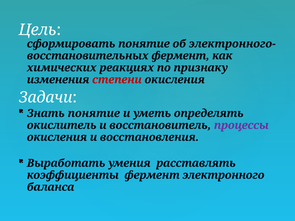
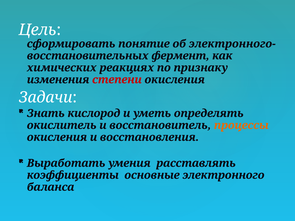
Знать понятие: понятие -> кислород (94, 113)
процессы colour: purple -> orange (241, 125)
коэффициенты фермент: фермент -> основные (152, 175)
